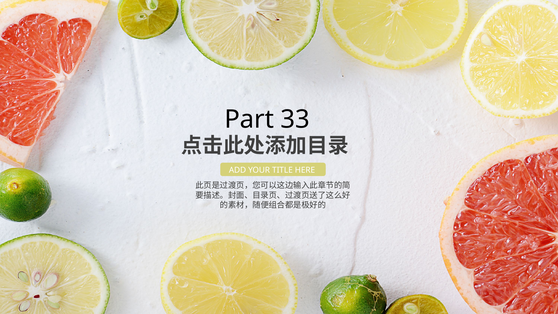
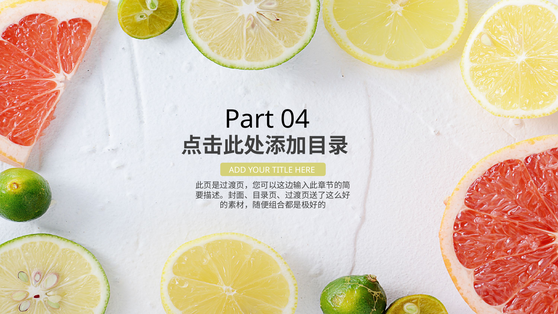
33: 33 -> 04 (295, 119)
